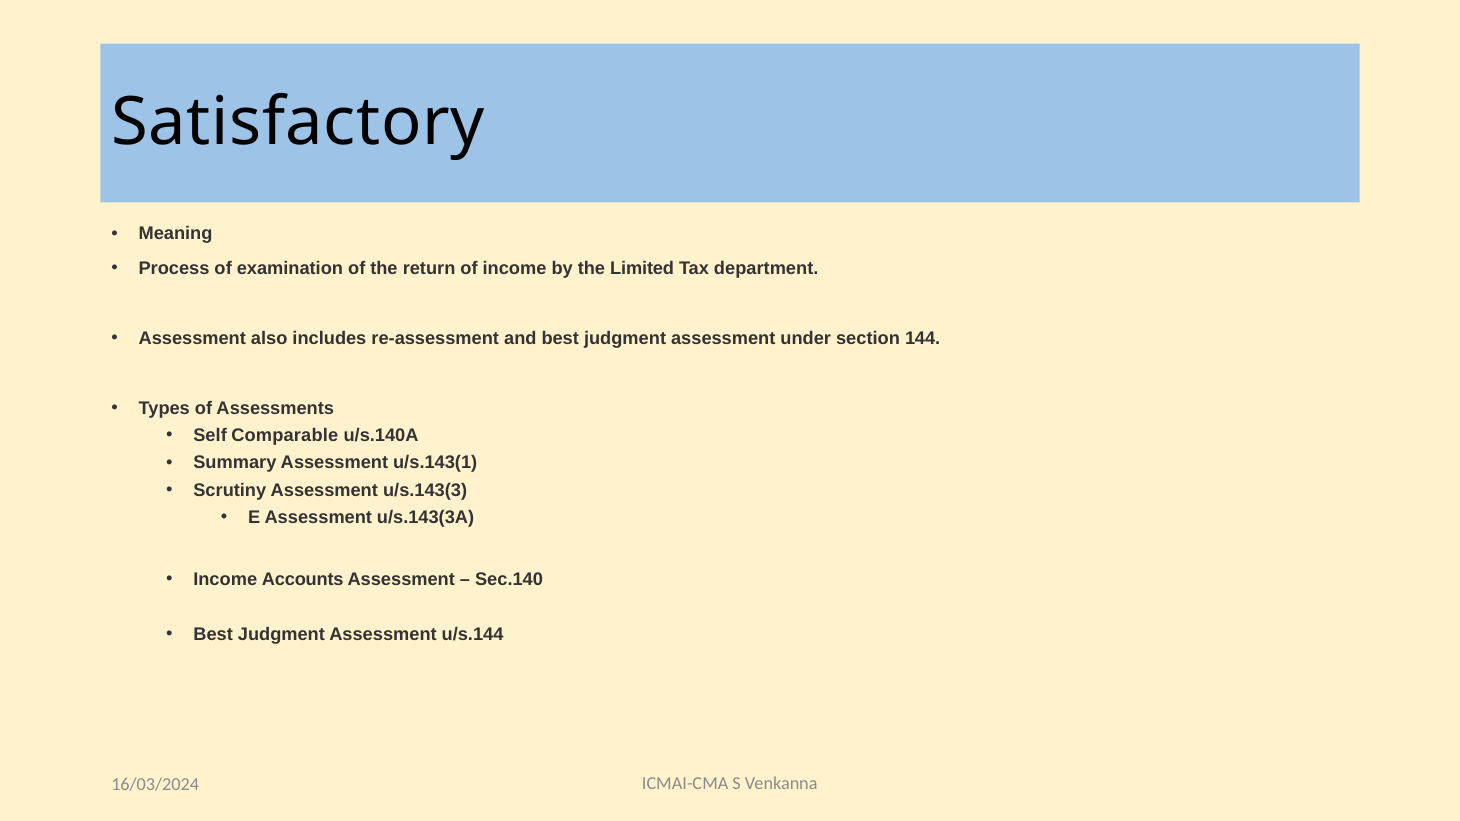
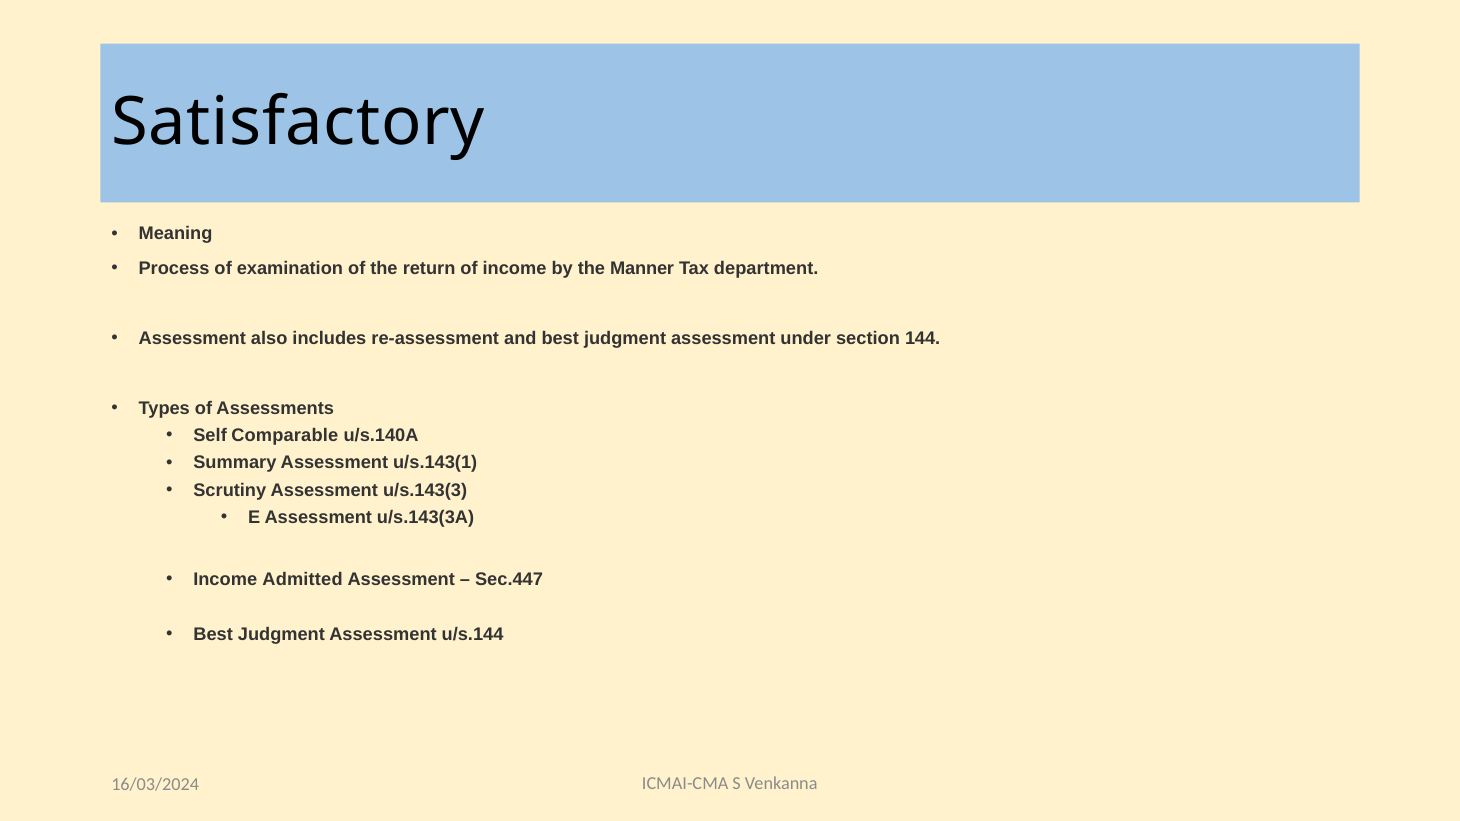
Limited: Limited -> Manner (642, 269)
Accounts: Accounts -> Admitted (303, 580)
Sec.140: Sec.140 -> Sec.447 (509, 580)
